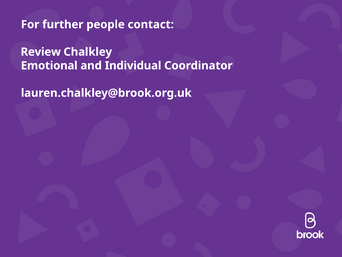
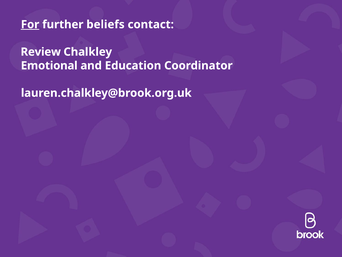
For underline: none -> present (30, 24)
people: people -> beliefs (105, 24)
Individual: Individual -> Education (133, 65)
